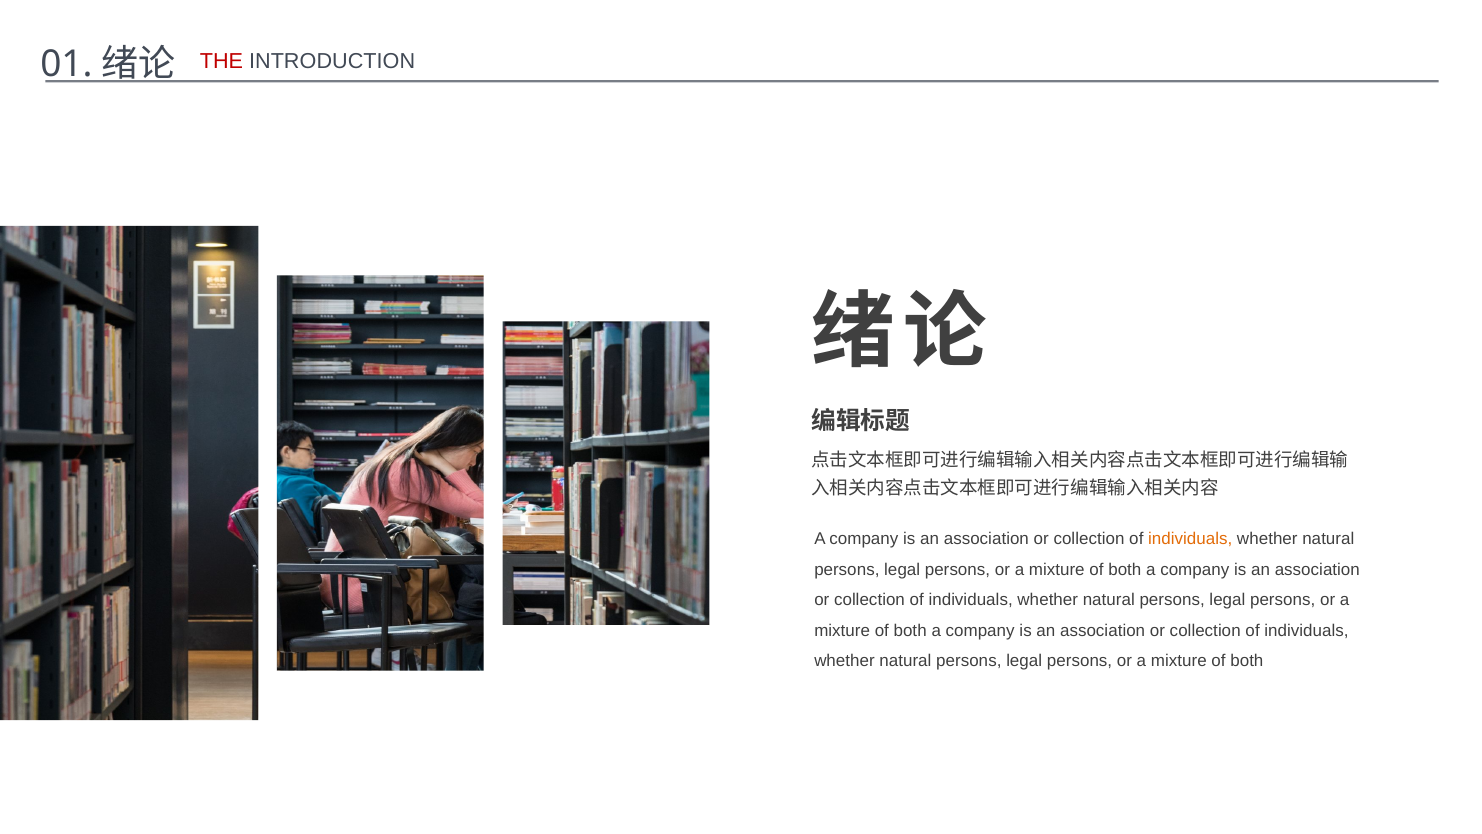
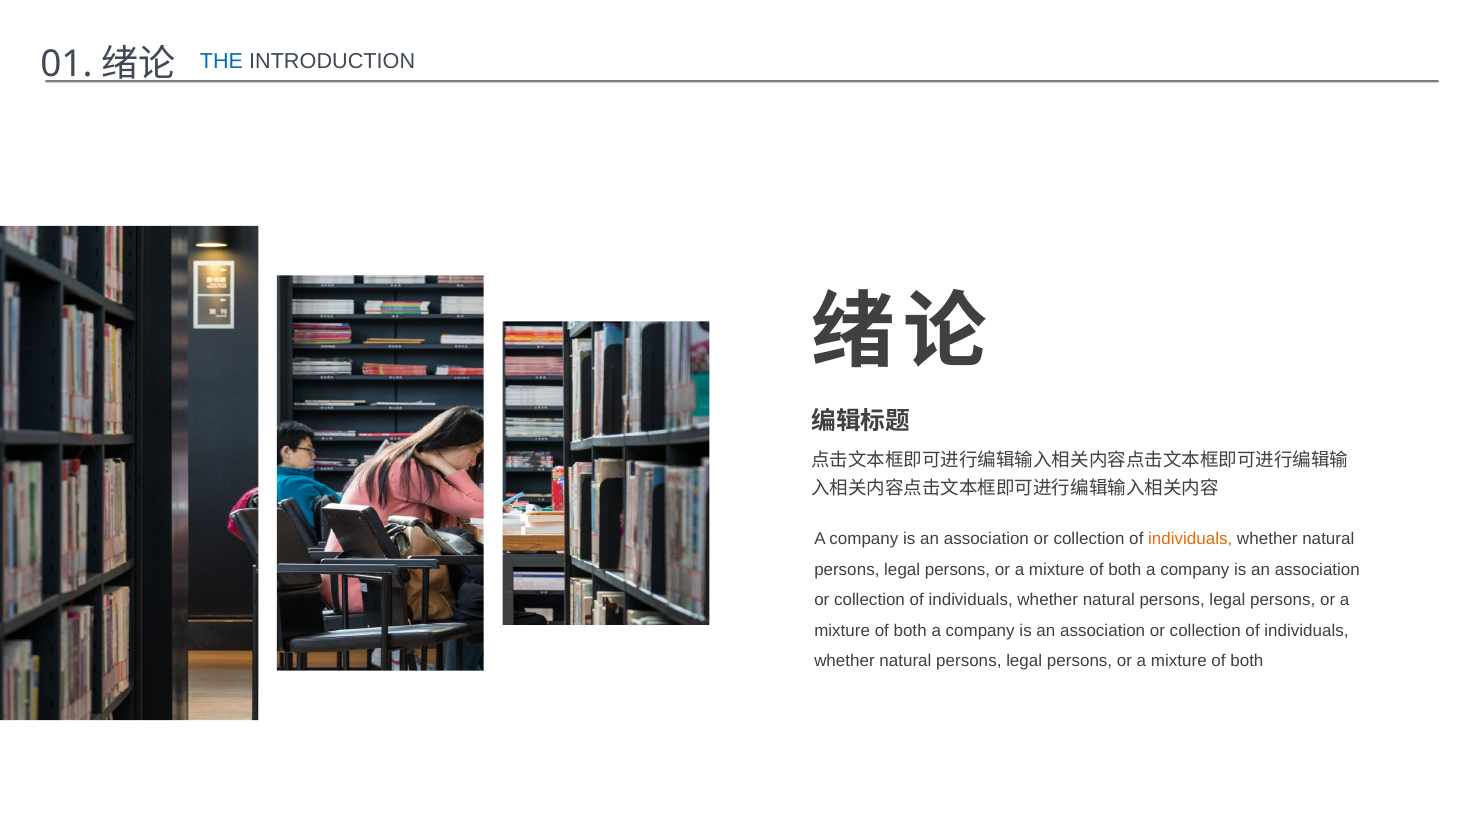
THE colour: red -> blue (221, 61)
